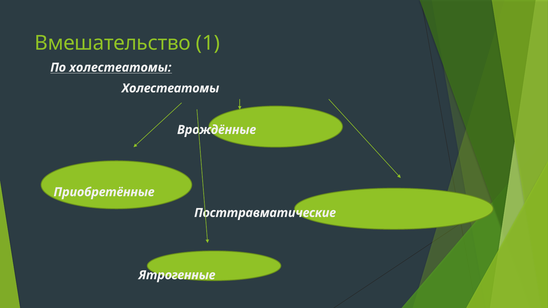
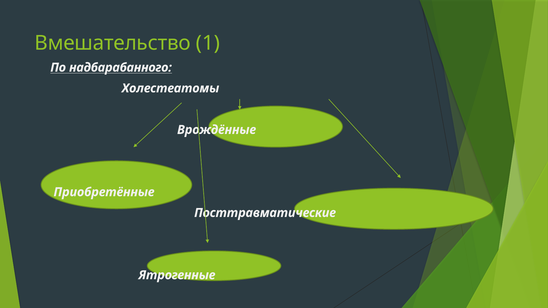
По холестеатомы: холестеатомы -> надбарабанного (121, 68)
